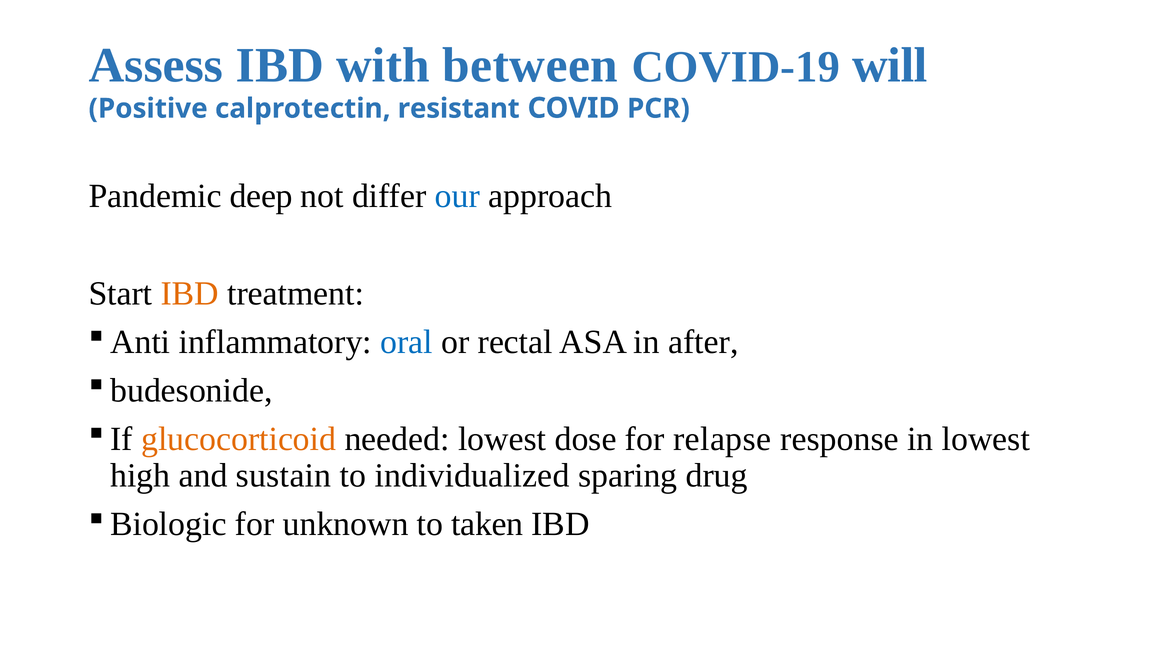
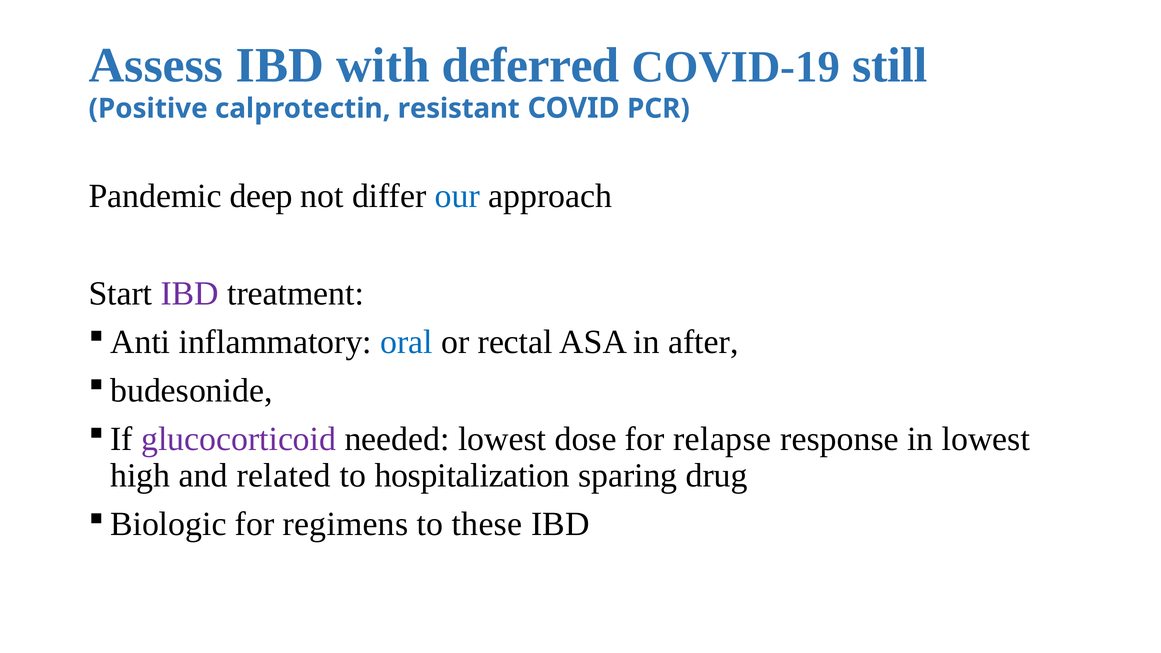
between: between -> deferred (531, 66)
will: will -> still (890, 66)
IBD colour: orange -> purple (190, 293)
glucocorticoid colour: orange -> purple (239, 439)
sustain: sustain -> related (284, 476)
individualized: individualized -> hospitalization (472, 476)
unknown: unknown -> regimens (345, 524)
taken: taken -> these (487, 524)
